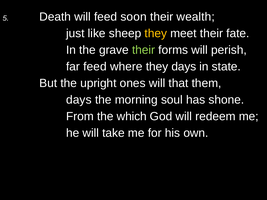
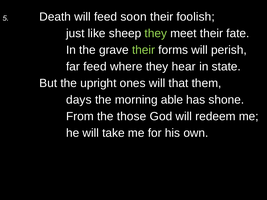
wealth: wealth -> foolish (196, 17)
they colour: yellow -> light green (156, 34)
they days: days -> hear (184, 67)
soul: soul -> able (172, 100)
which: which -> those (132, 117)
